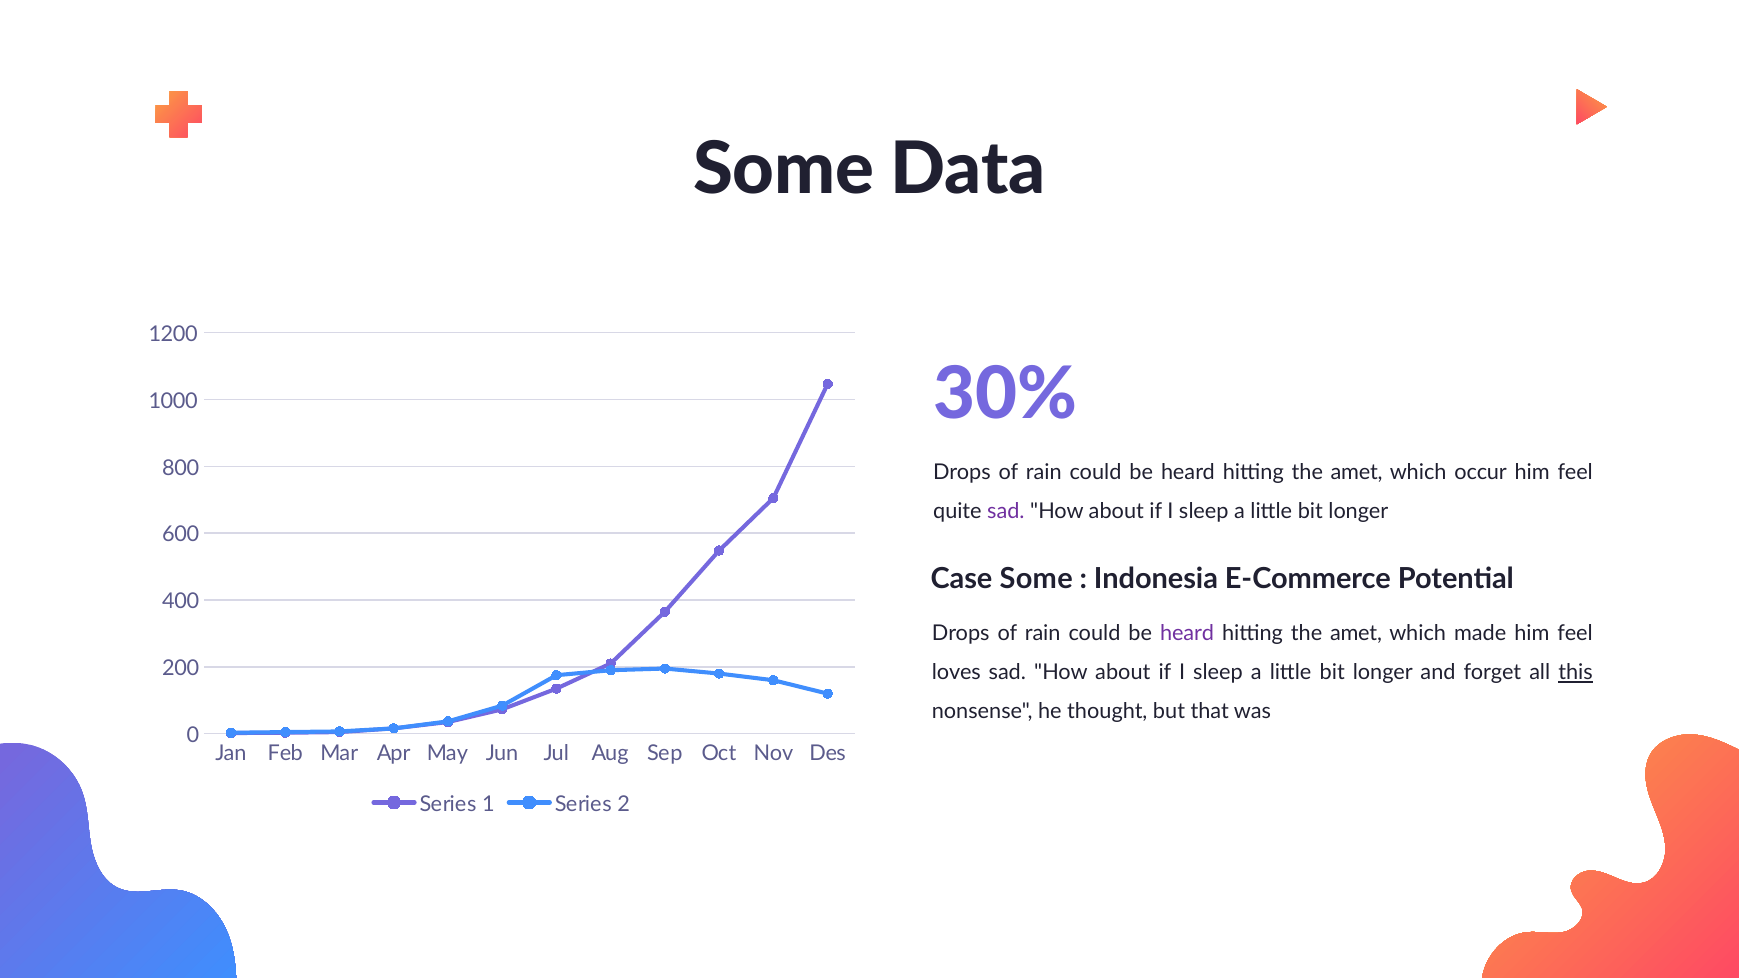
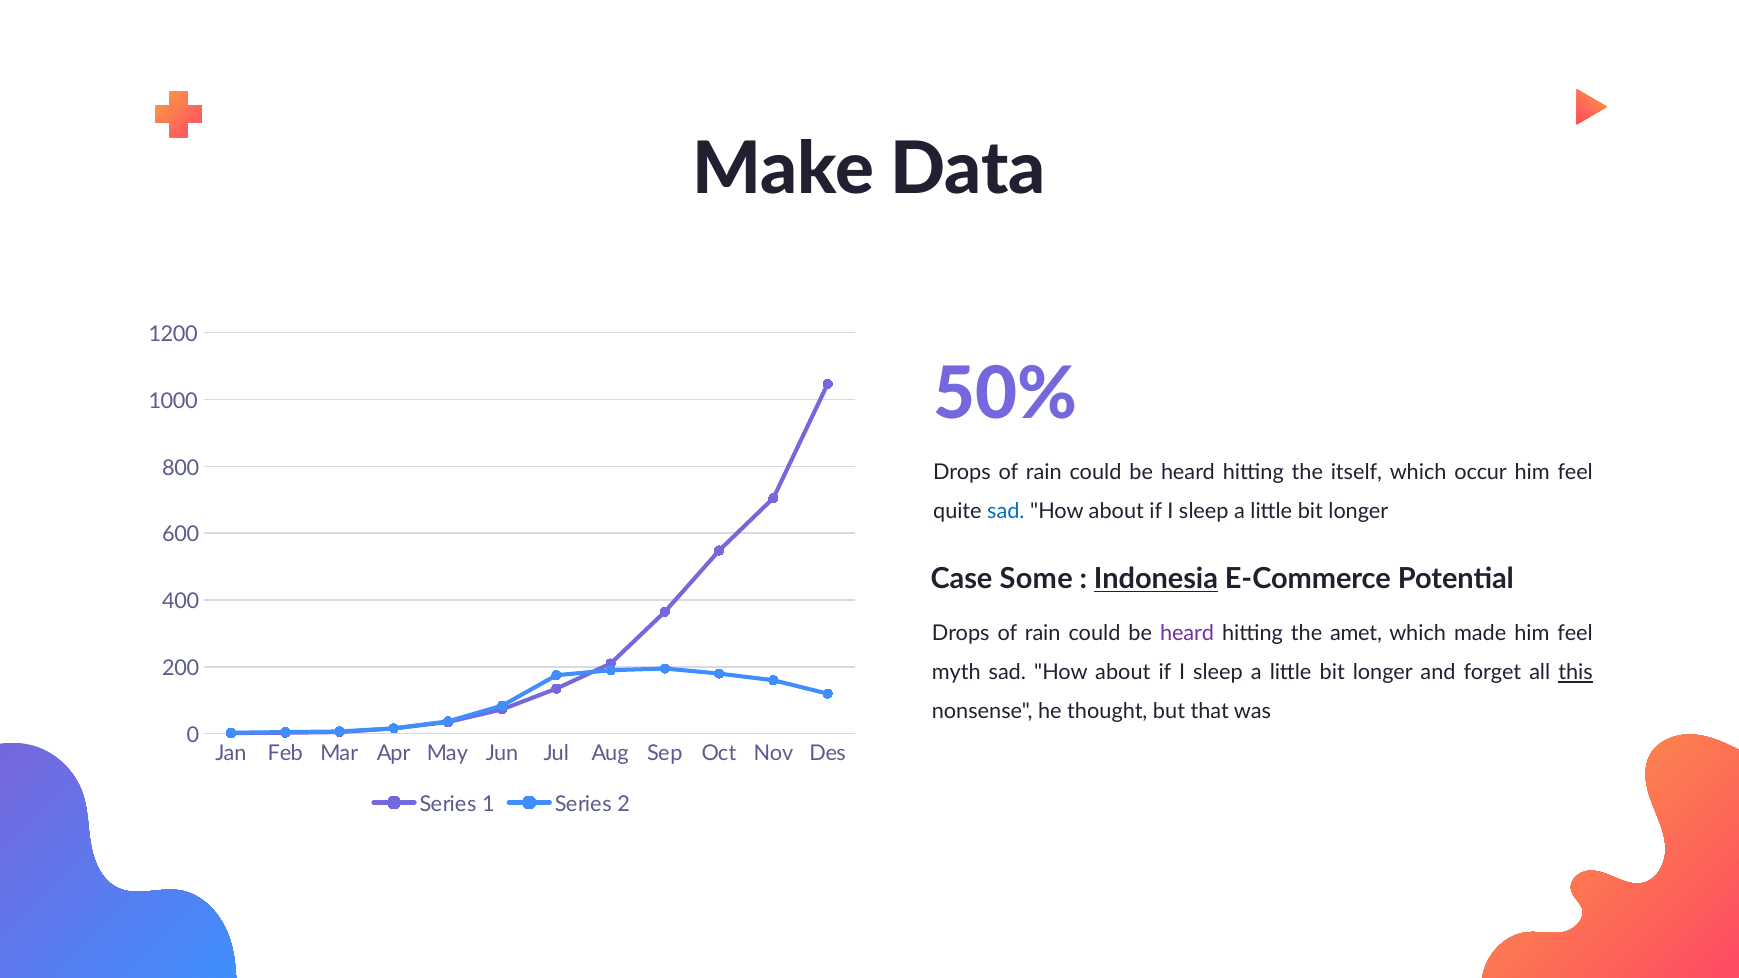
Some: Some -> Make (784, 169)
30%: 30% -> 50% (1005, 395)
amet: amet -> itself (1356, 472)
sad colour: purple -> blue (1006, 511)
Indonesia underline: none -> present (1156, 579)
loves: loves -> myth (956, 673)
